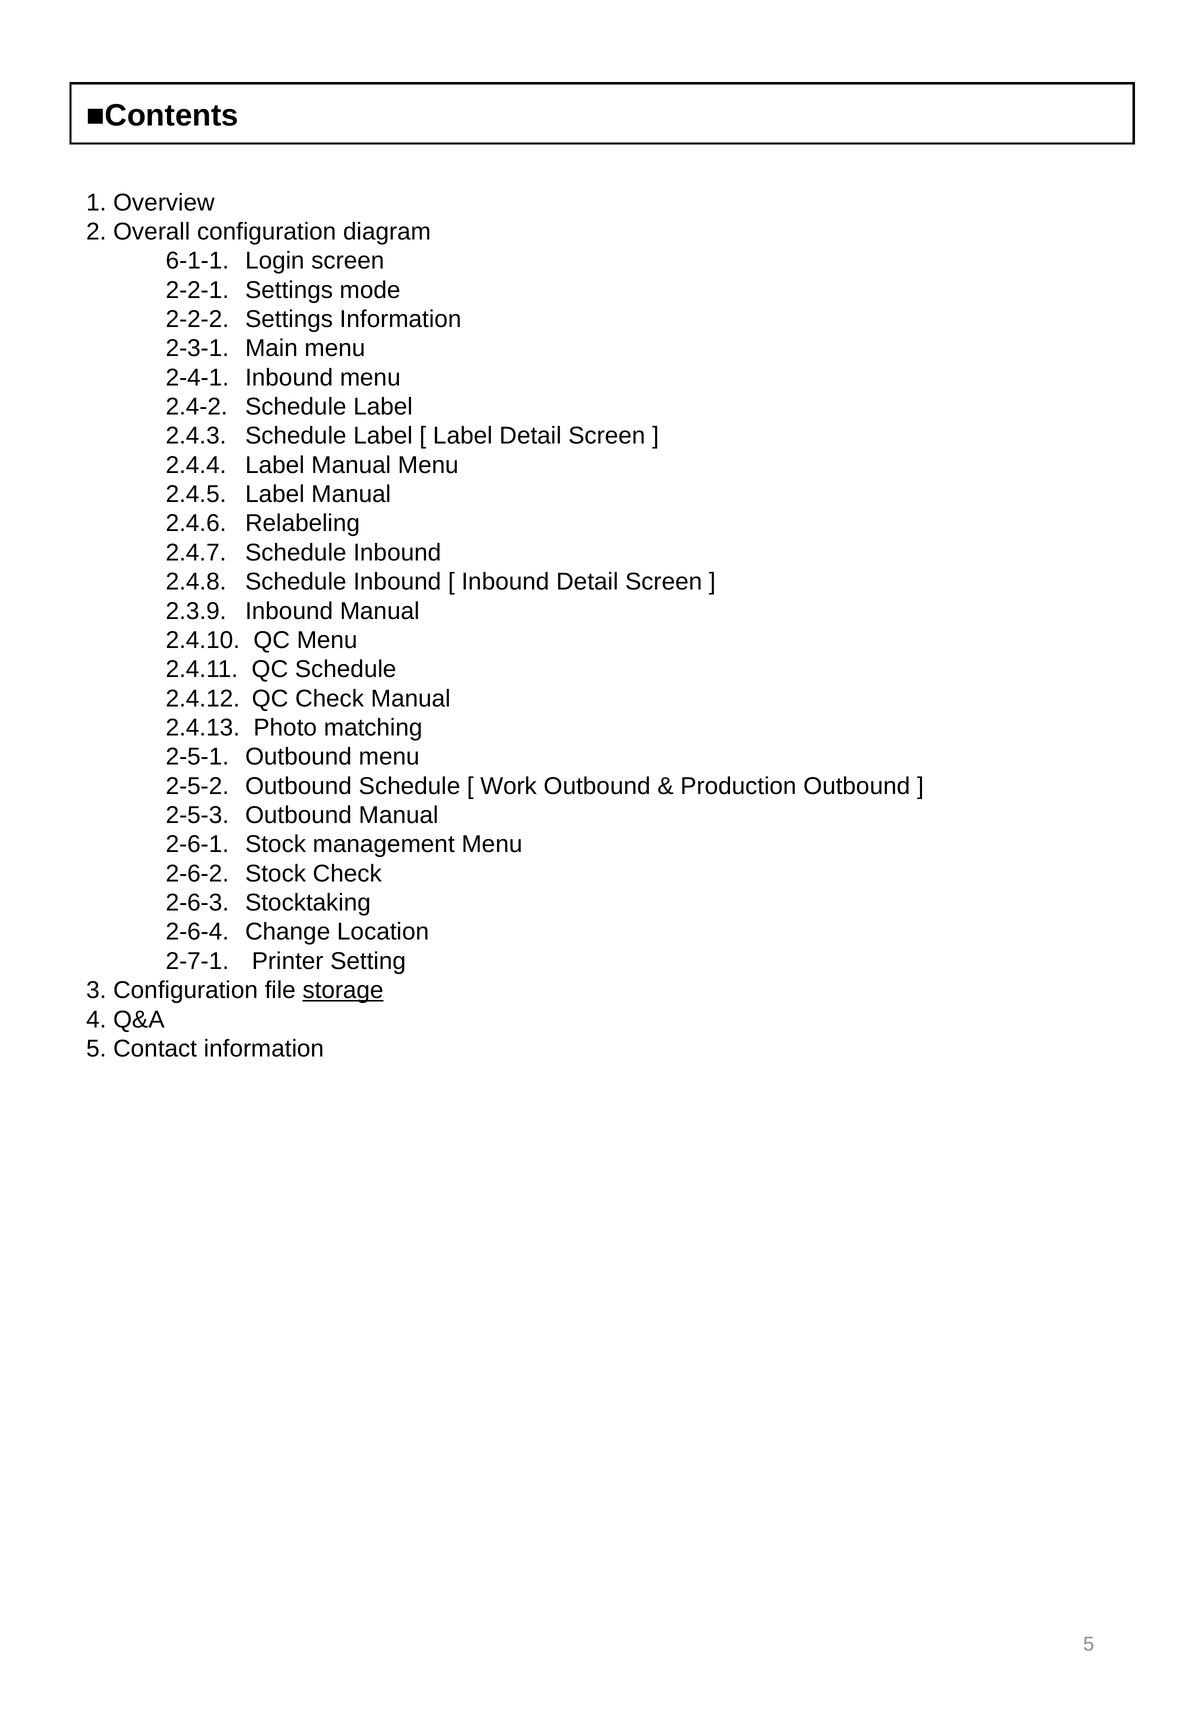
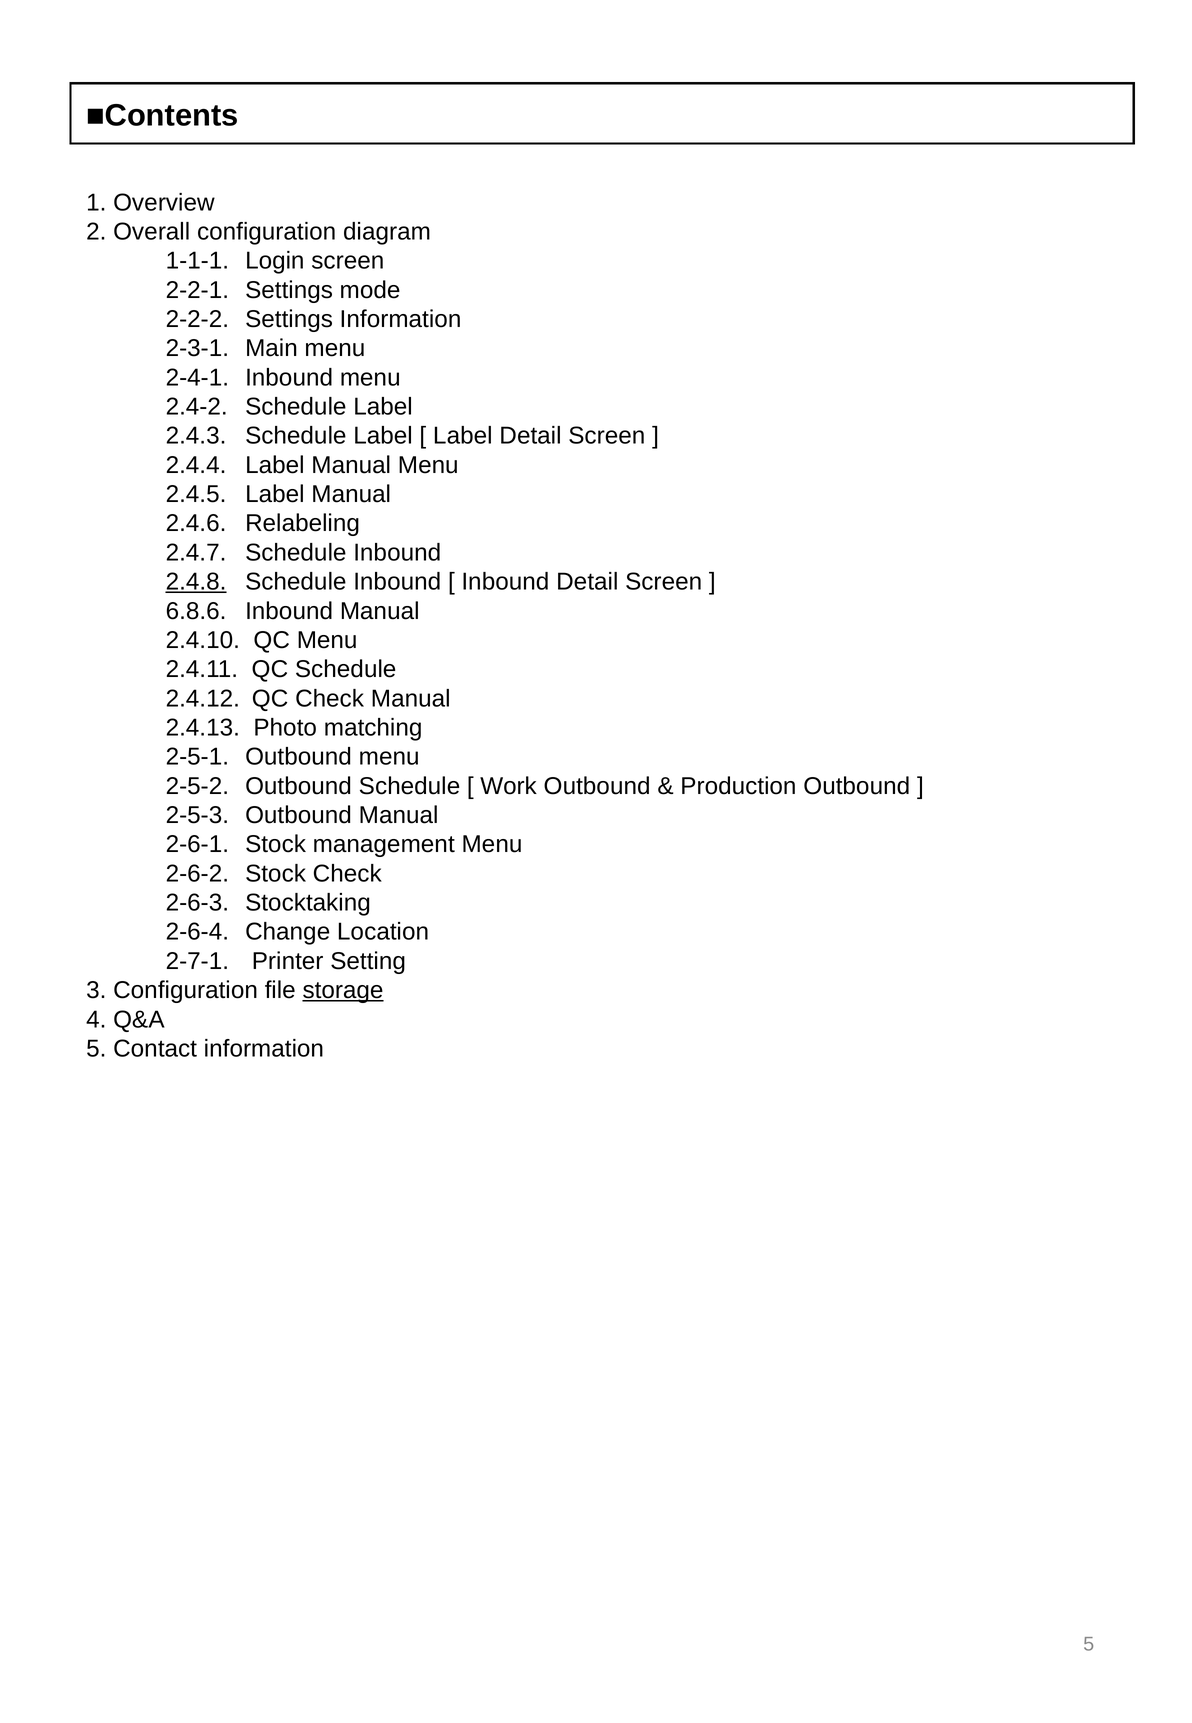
6-1-1: 6-1-1 -> 1-1-1 (197, 261)
2.4.8 underline: none -> present (196, 581)
2.3.9: 2.3.9 -> 6.8.6 (196, 611)
